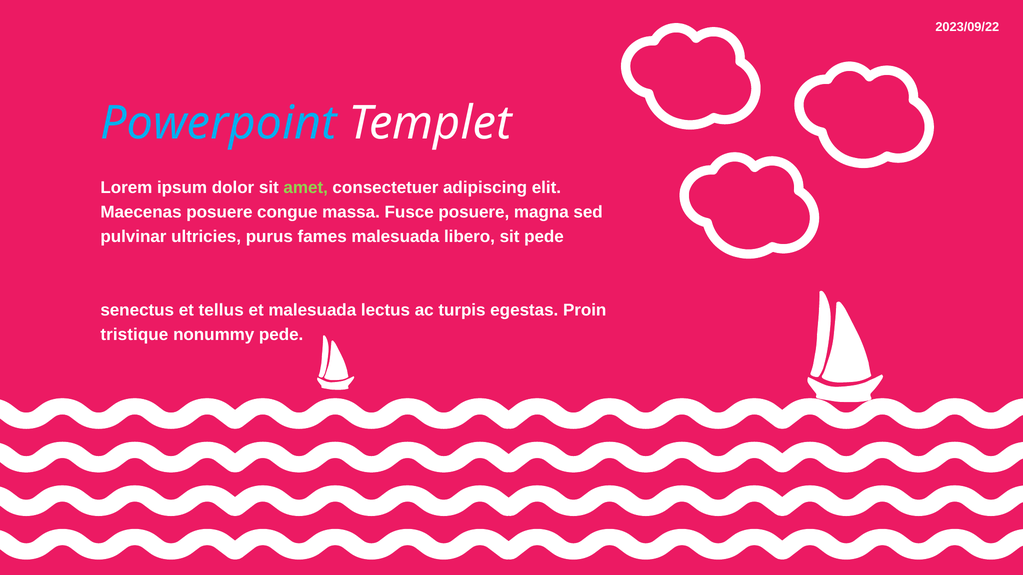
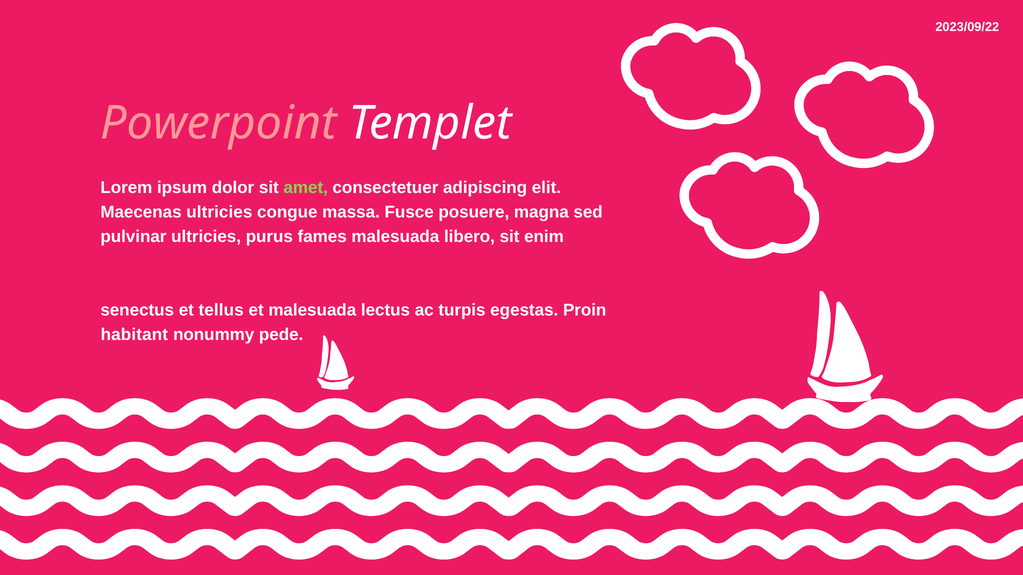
Powerpoint colour: light blue -> pink (219, 124)
Maecenas posuere: posuere -> ultricies (219, 212)
sit pede: pede -> enim (544, 237)
tristique: tristique -> habitant (134, 335)
